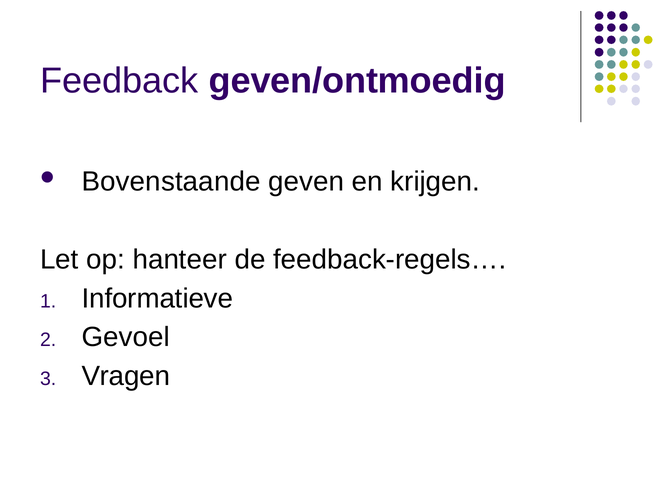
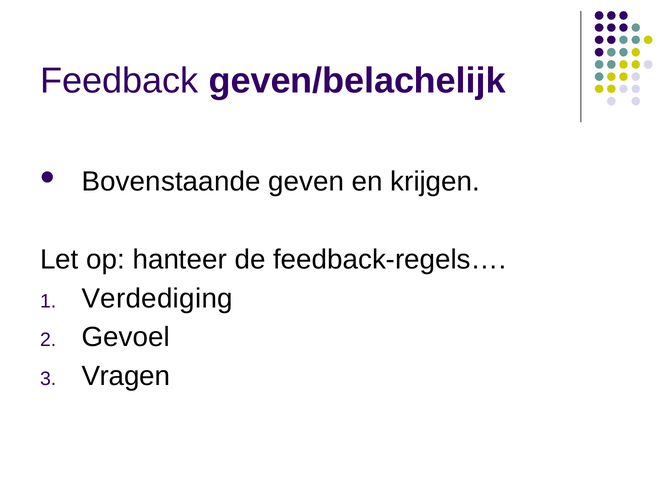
geven/ontmoedig: geven/ontmoedig -> geven/belachelijk (357, 81)
Informatieve: Informatieve -> Verdediging (157, 299)
